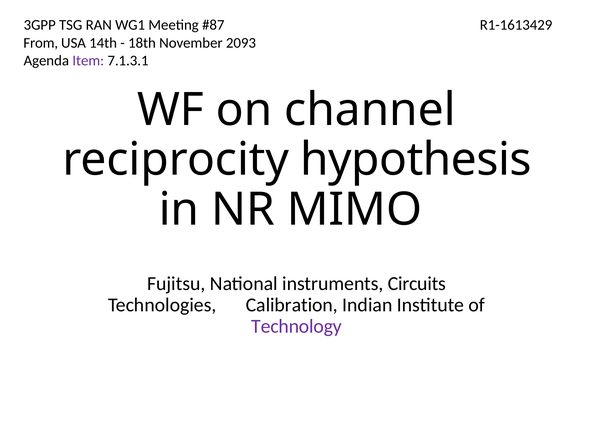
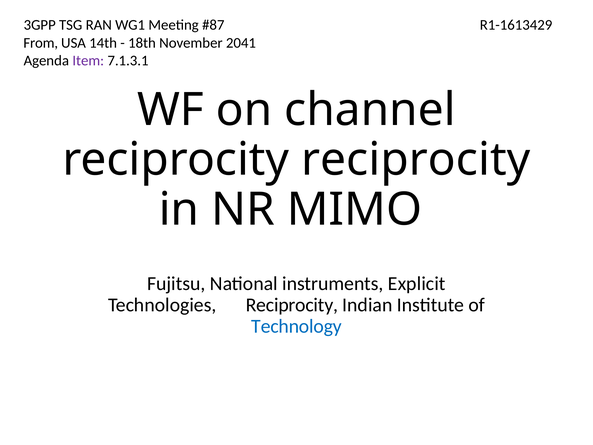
2093: 2093 -> 2041 (241, 43)
reciprocity hypothesis: hypothesis -> reciprocity (416, 160)
Circuits: Circuits -> Explicit (417, 283)
Technologies Calibration: Calibration -> Reciprocity (292, 305)
Technology colour: purple -> blue (297, 326)
